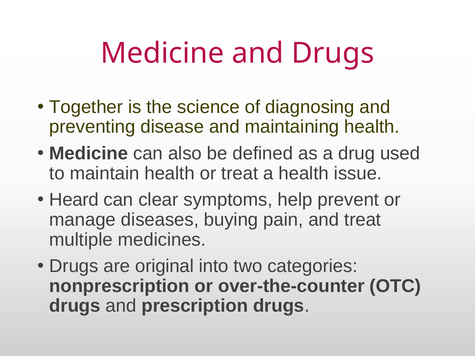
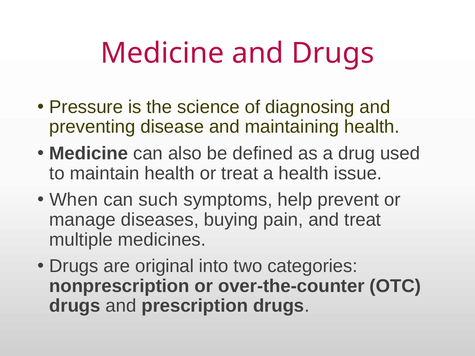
Together: Together -> Pressure (86, 107)
Heard: Heard -> When (74, 200)
clear: clear -> such (158, 200)
